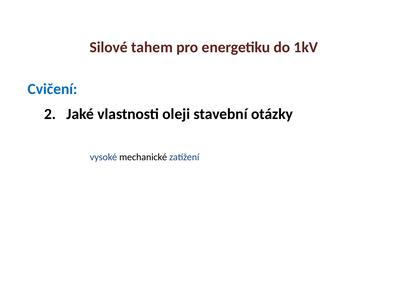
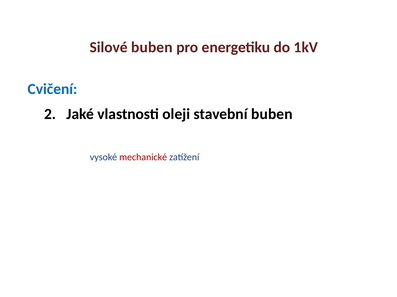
Silové tahem: tahem -> buben (152, 47)
stavební otázky: otázky -> buben (272, 114)
mechanické colour: black -> red (143, 157)
